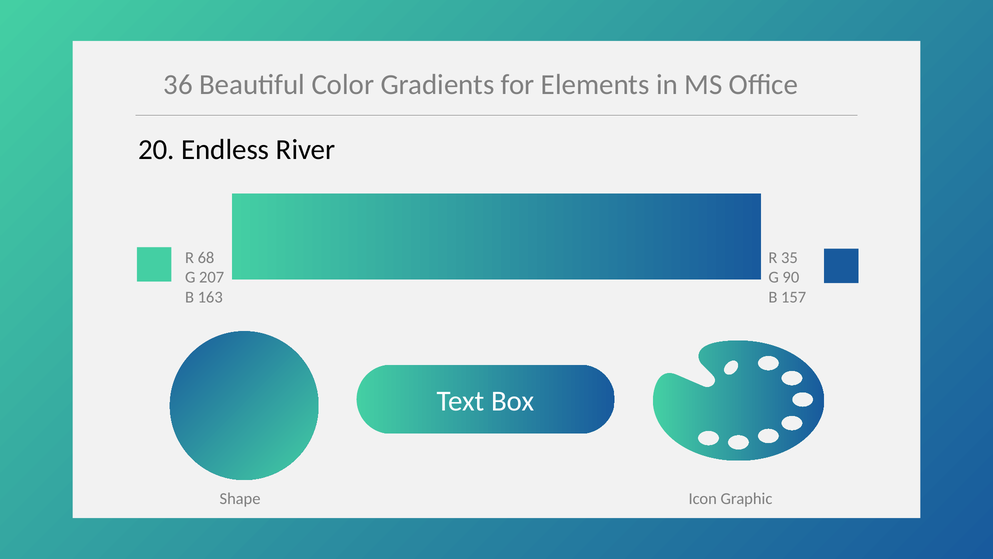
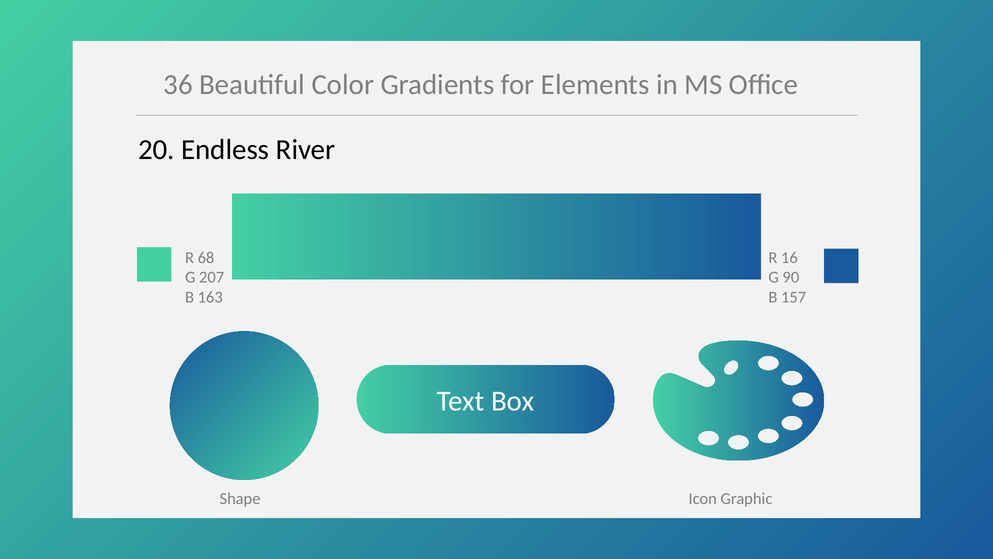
35: 35 -> 16 (789, 257)
